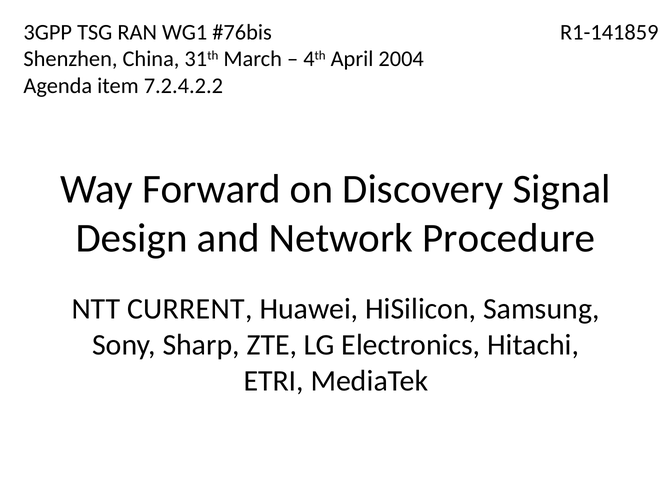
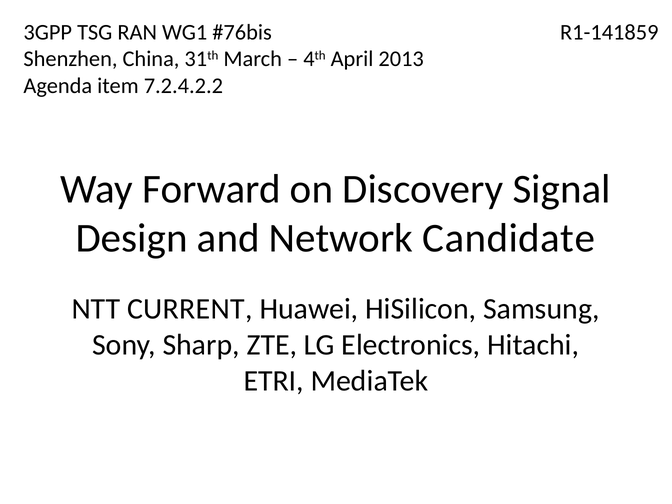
2004: 2004 -> 2013 (401, 59)
Procedure: Procedure -> Candidate (509, 238)
